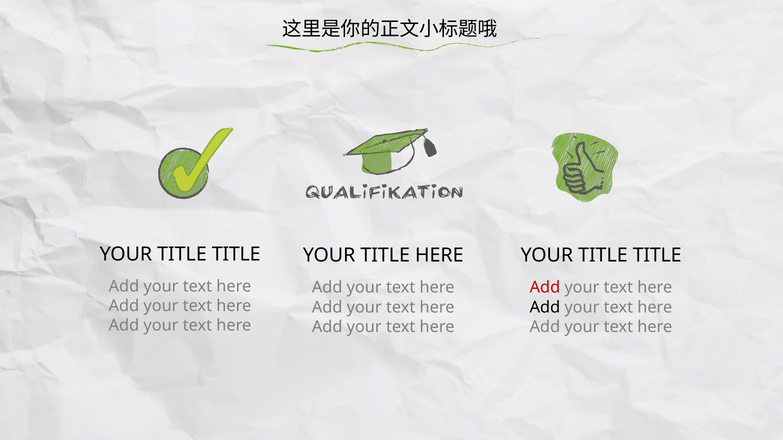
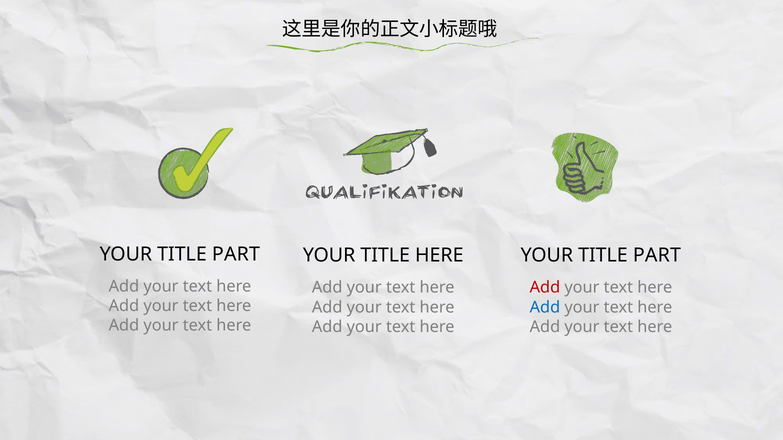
TITLE: TITLE -> PART (236, 255)
TITLE: TITLE -> PART (657, 256)
Add colour: black -> blue (545, 307)
